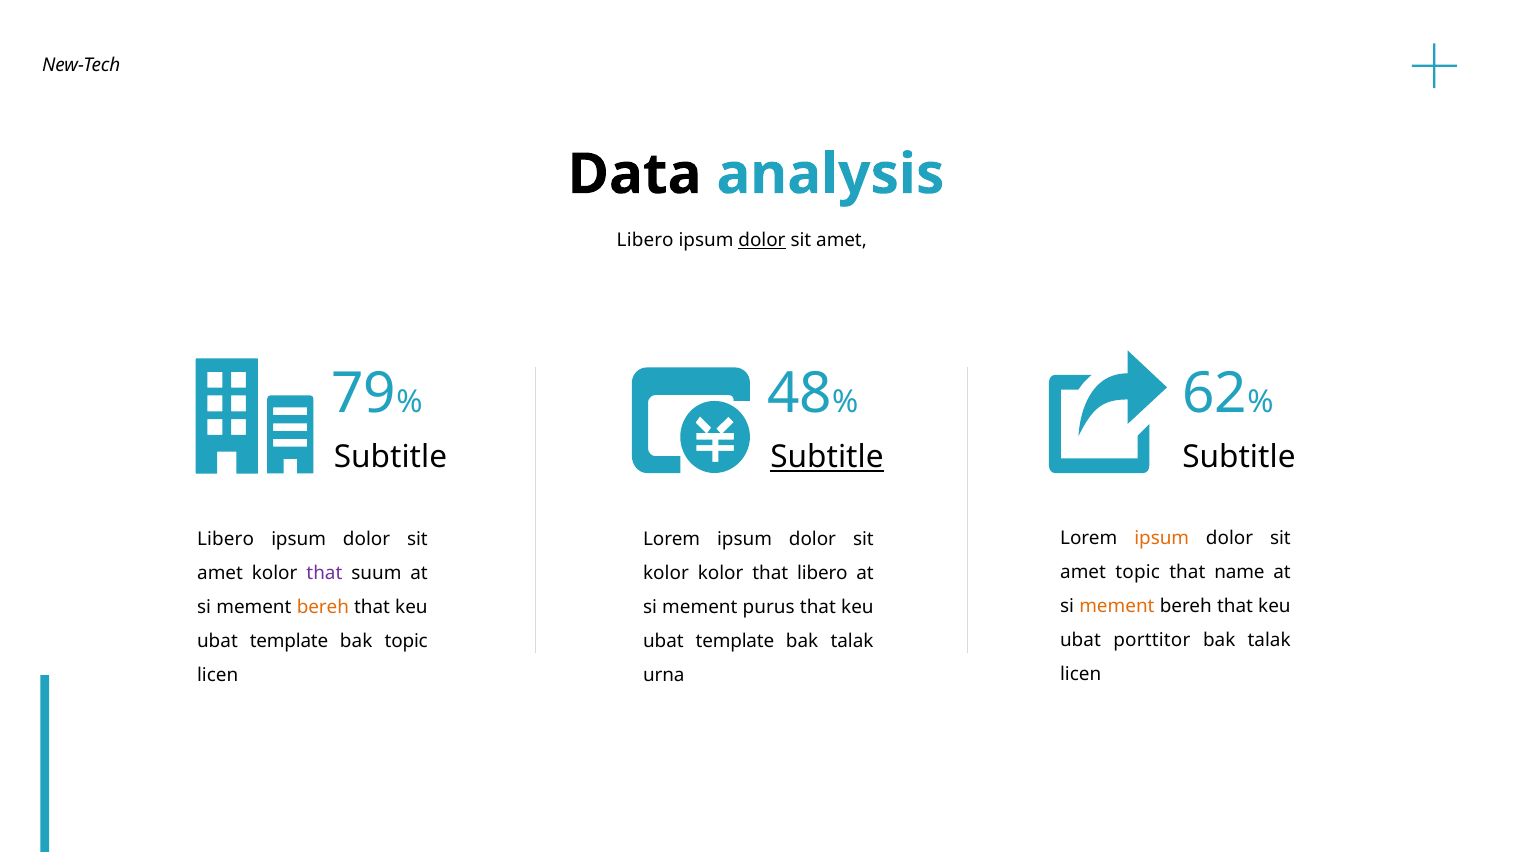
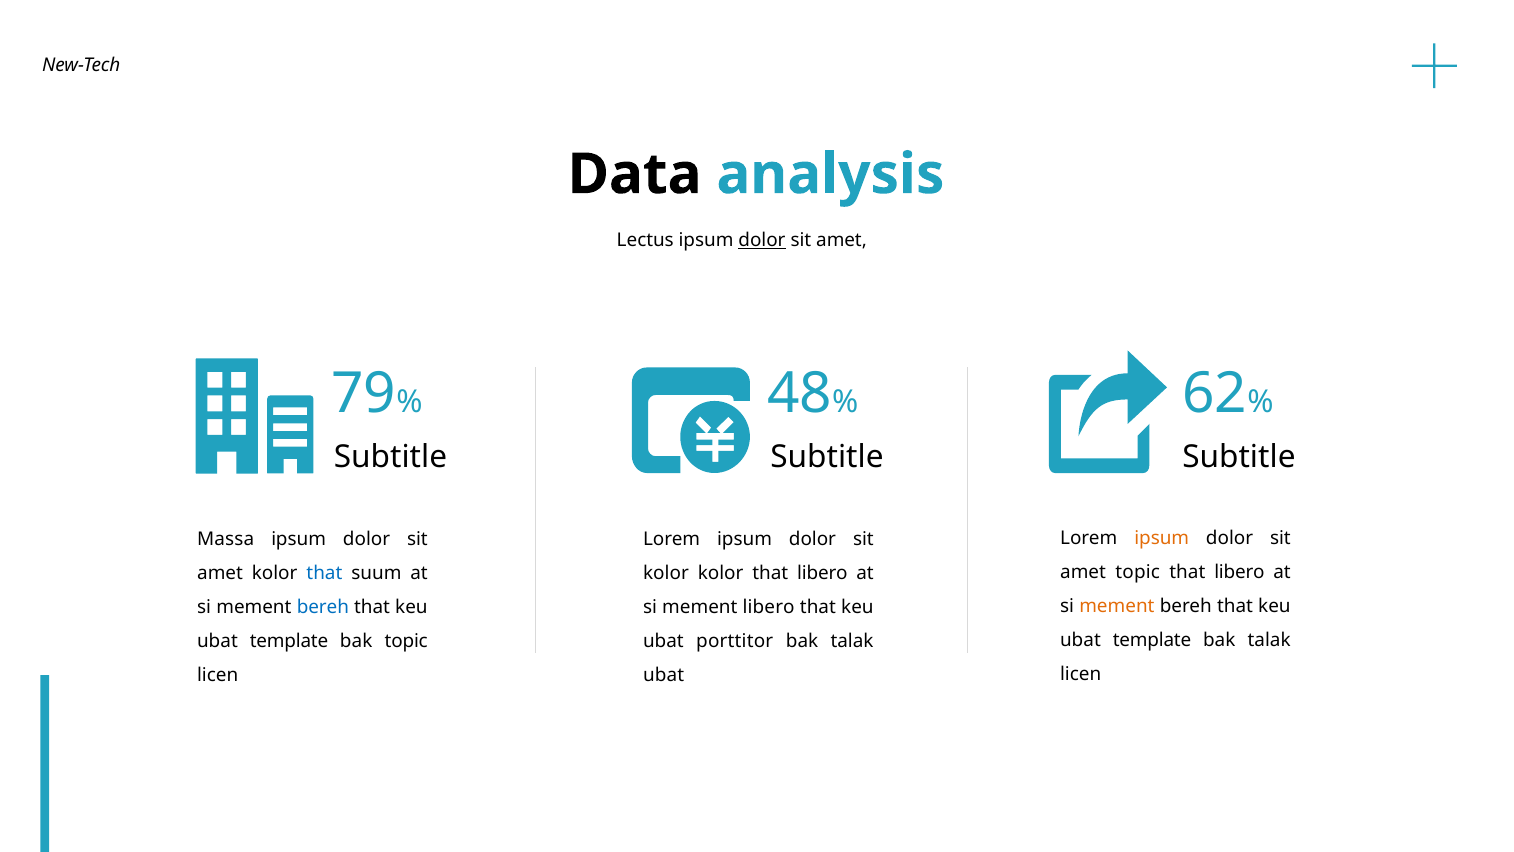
Libero: Libero -> Lectus (645, 241)
Subtitle underline: present -> none (827, 457)
Libero: Libero -> Massa (226, 539)
name: name -> libero (1239, 572)
that colour: purple -> blue (324, 573)
bereh colour: orange -> blue (323, 607)
mement purus: purus -> libero (769, 607)
porttitor: porttitor -> template (1152, 640)
template: template -> porttitor (735, 641)
urna: urna -> ubat (664, 675)
